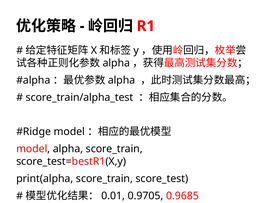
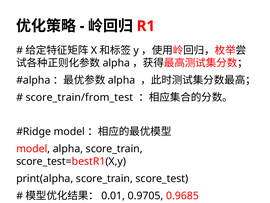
score_train/alpha_test: score_train/alpha_test -> score_train/from_test (79, 97)
